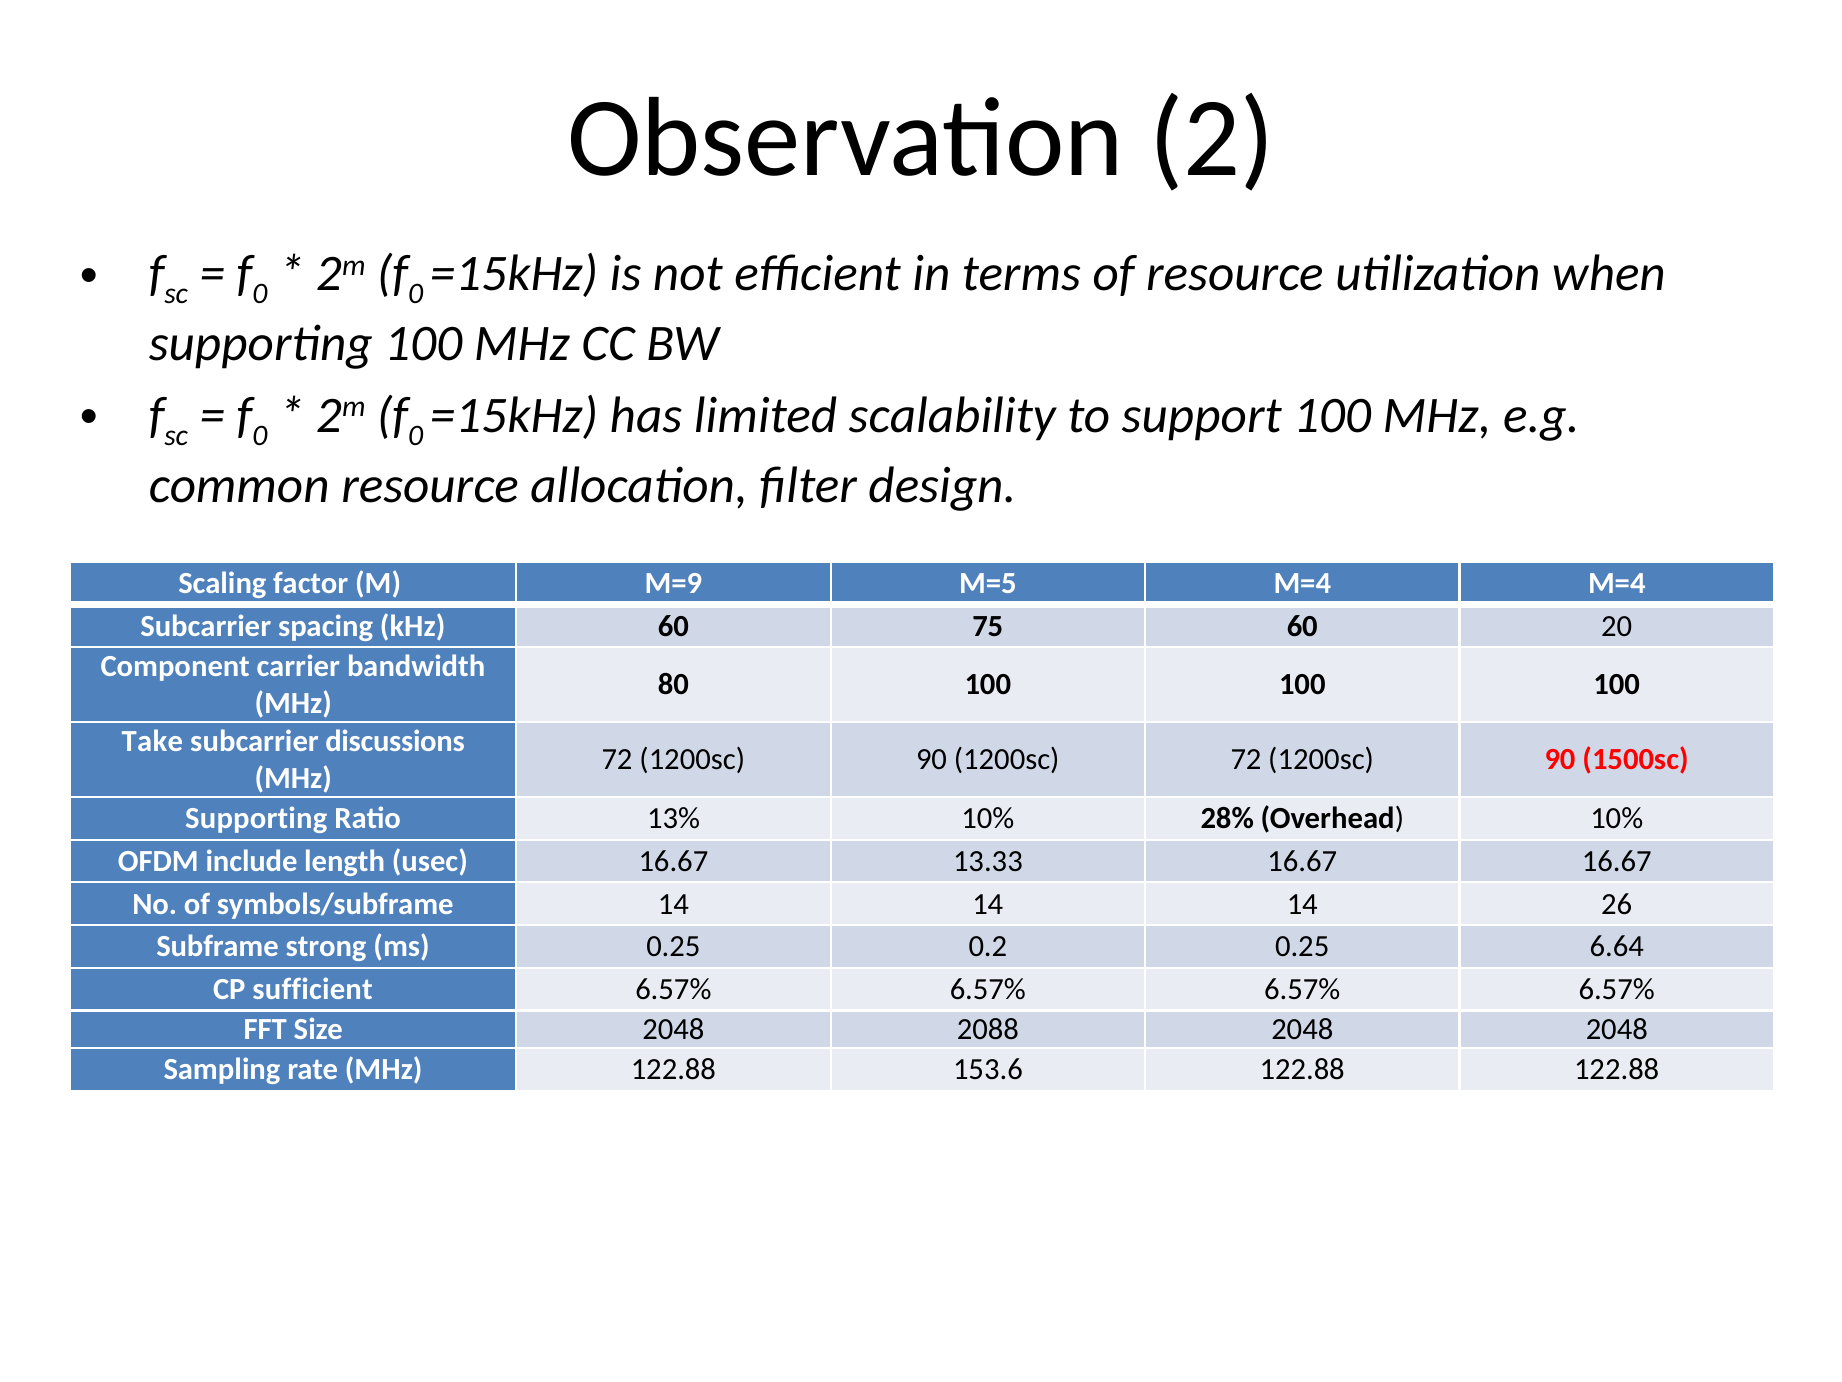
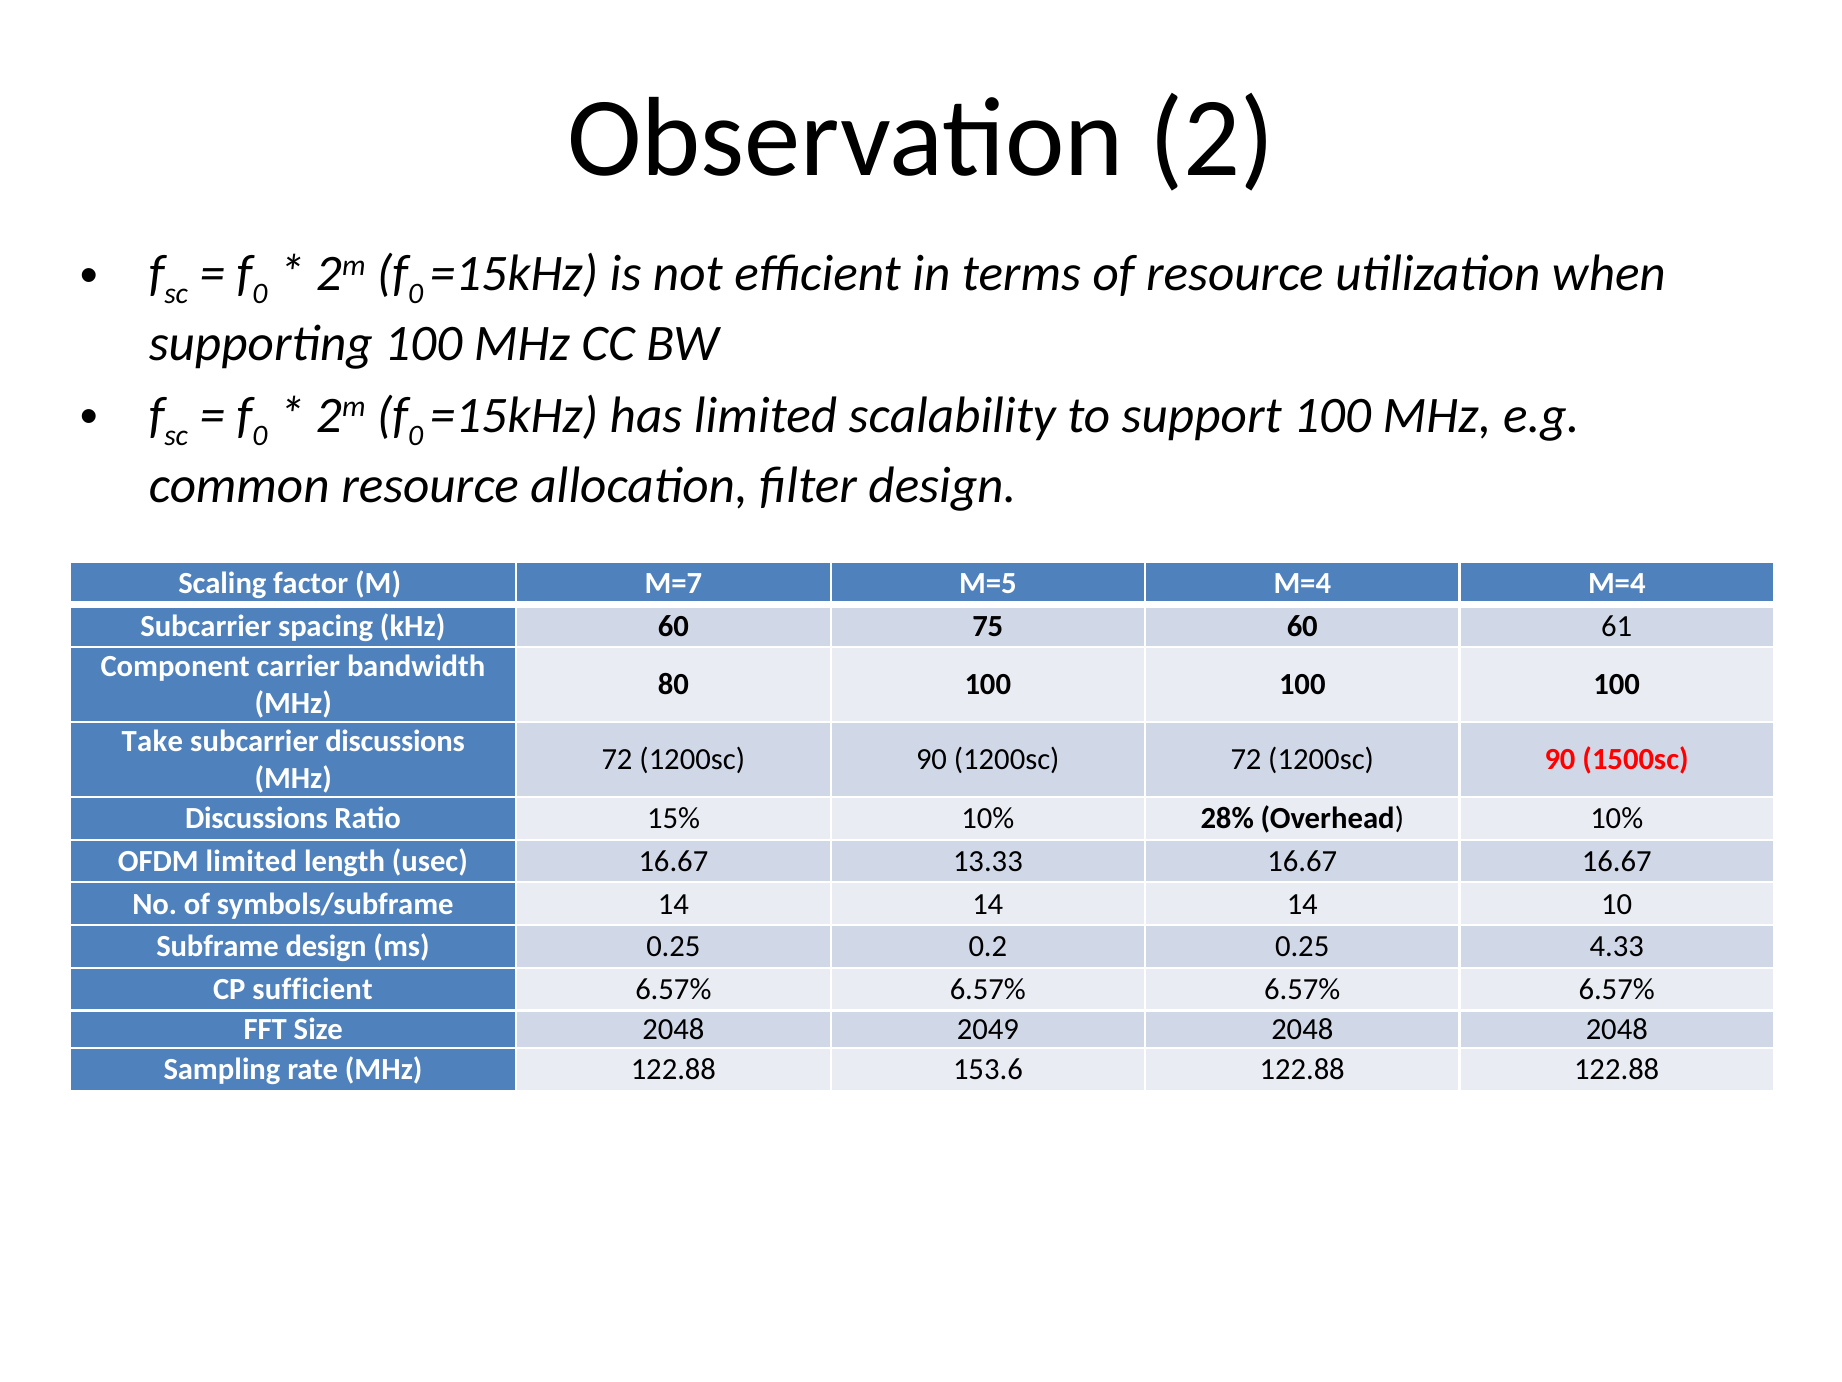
M=9: M=9 -> M=7 (673, 583)
20: 20 -> 61 (1617, 626)
Supporting: Supporting -> Discussions (257, 818)
13%: 13% -> 15% (673, 818)
OFDM include: include -> limited (251, 861)
26: 26 -> 10 (1617, 904)
Subframe strong: strong -> design (326, 946)
6.64: 6.64 -> 4.33 (1617, 946)
2088: 2088 -> 2049 (988, 1029)
